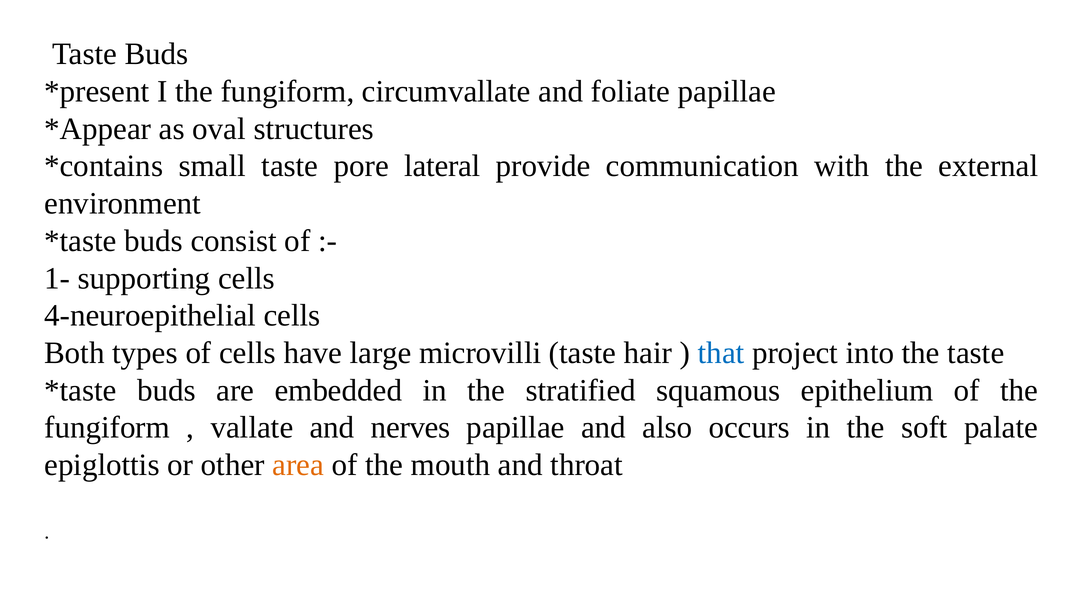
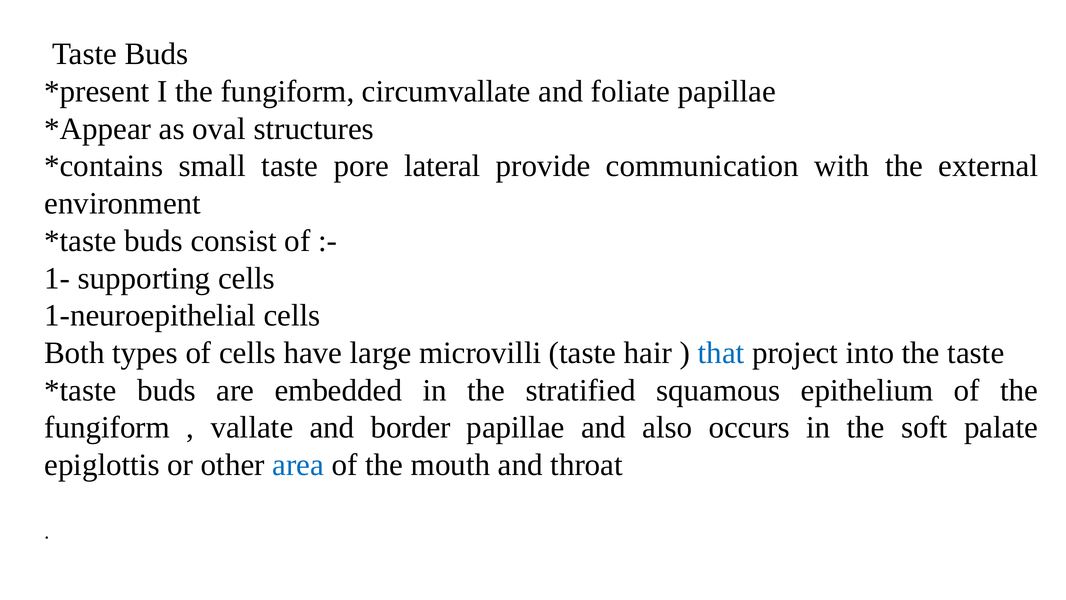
4-neuroepithelial: 4-neuroepithelial -> 1-neuroepithelial (150, 315)
nerves: nerves -> border (411, 427)
area colour: orange -> blue (298, 465)
